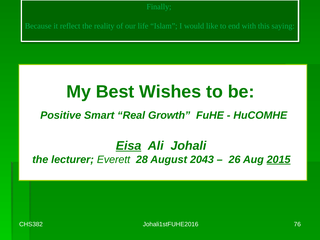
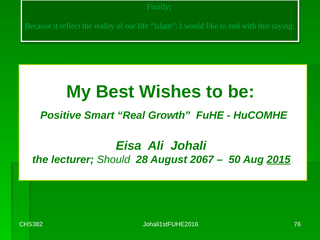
Eisa underline: present -> none (129, 146)
Everett: Everett -> Should (113, 160)
2043: 2043 -> 2067 (202, 160)
26: 26 -> 50 (235, 160)
